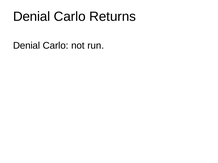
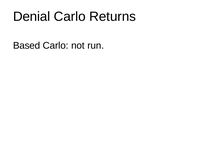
Denial: Denial -> Based (27, 46)
